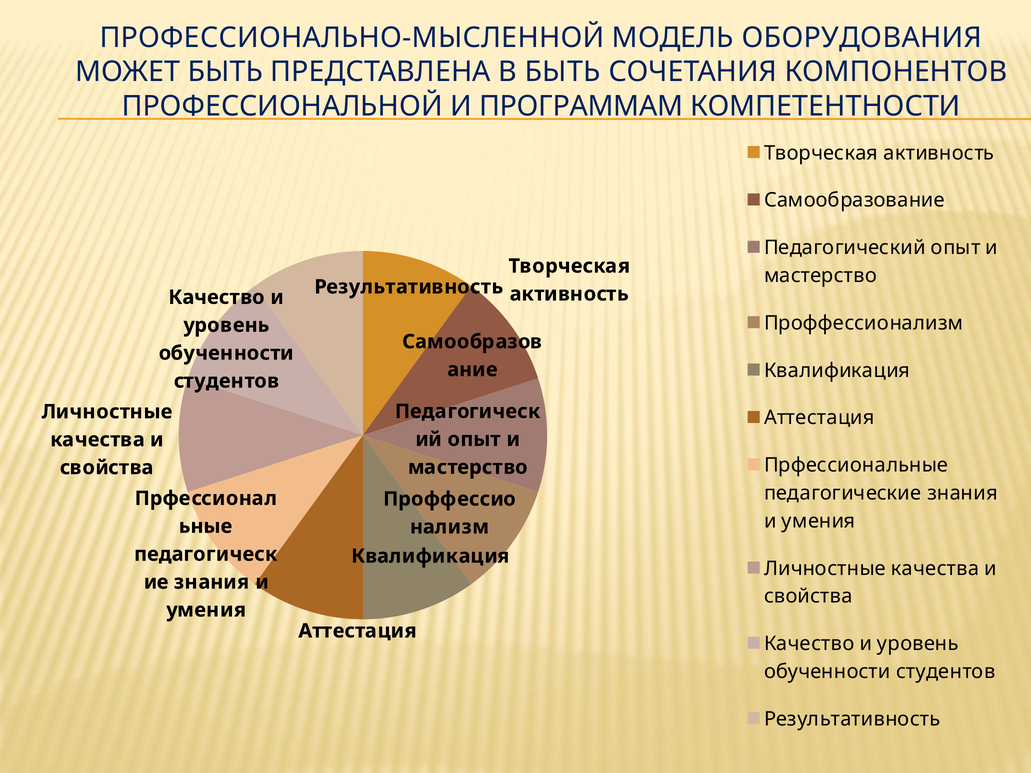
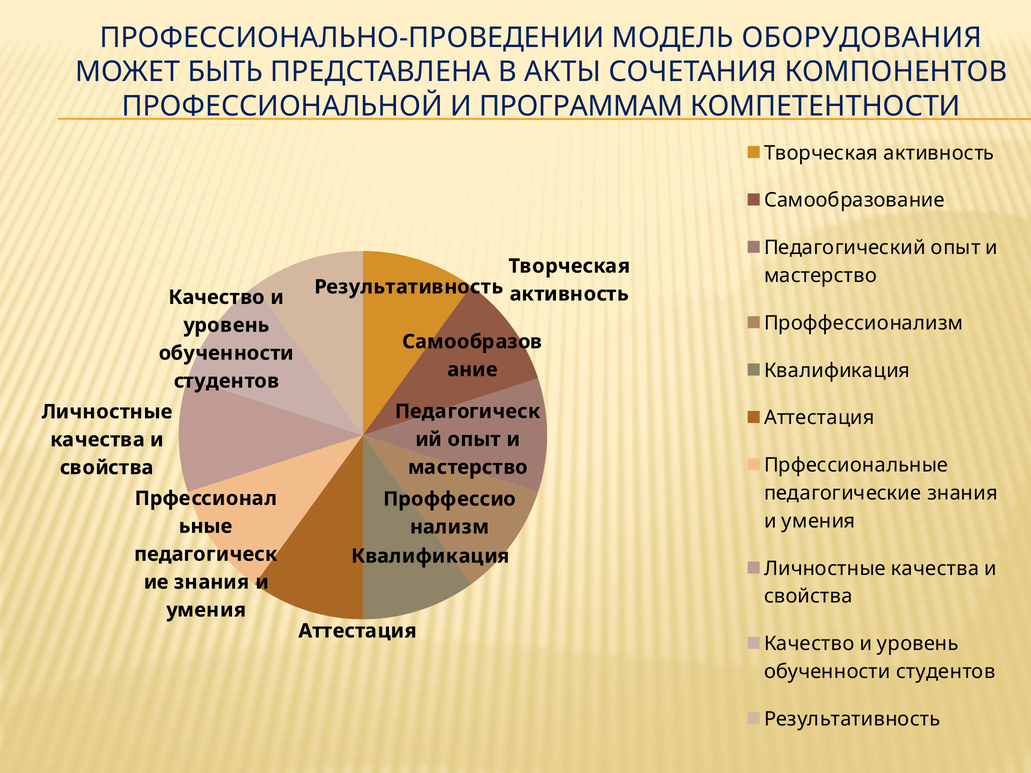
ПРОФЕССИОНАЛЬНО-МЫСЛЕННОЙ: ПРОФЕССИОНАЛЬНО-МЫСЛЕННОЙ -> ПРОФЕССИОНАЛЬНО-ПРОВЕДЕНИИ (352, 38)
В БЫТЬ: БЫТЬ -> АКТЫ (563, 72)
